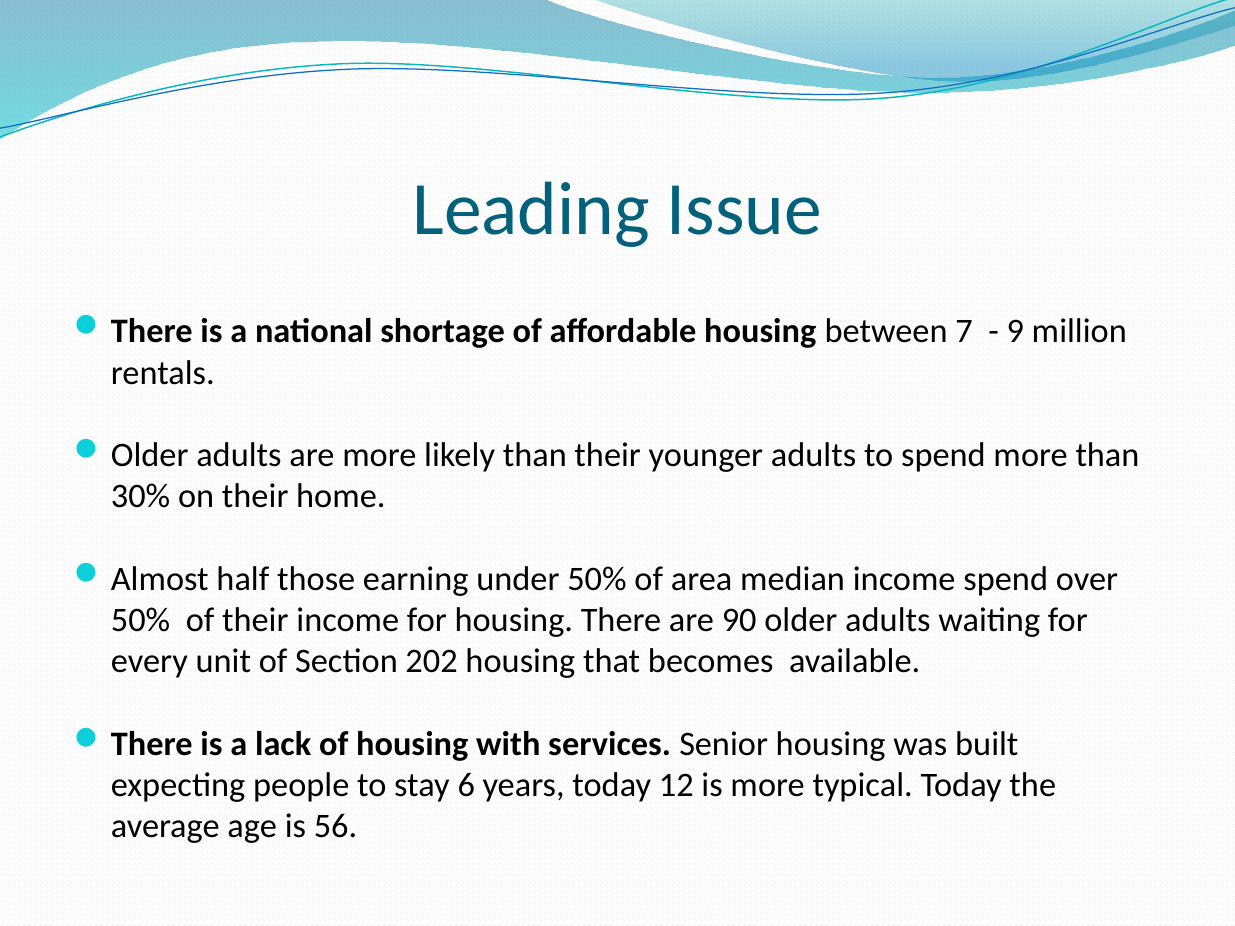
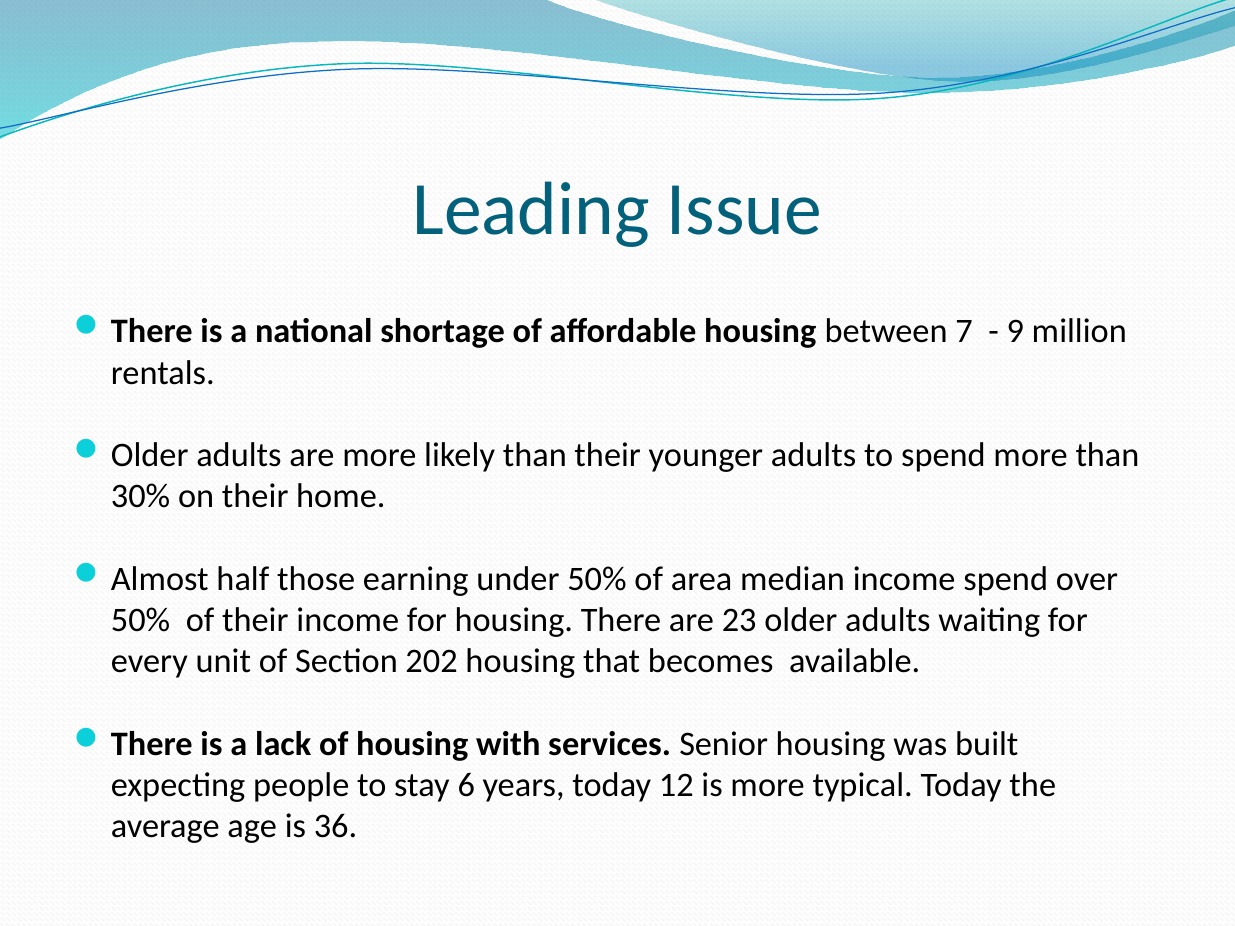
90: 90 -> 23 (739, 620)
56: 56 -> 36 (336, 827)
